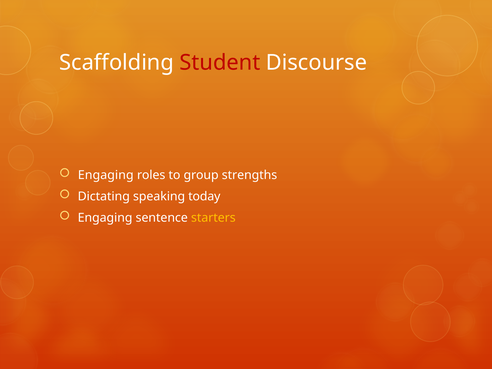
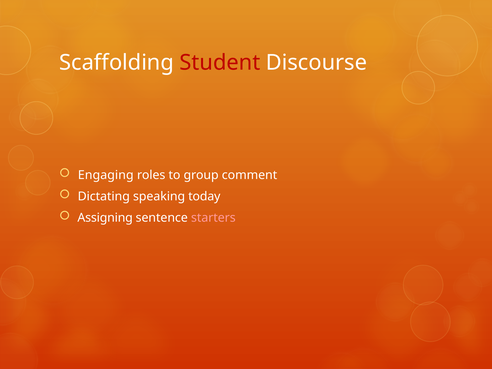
strengths: strengths -> comment (250, 175)
Engaging: Engaging -> Assigning (105, 218)
starters colour: yellow -> pink (213, 218)
